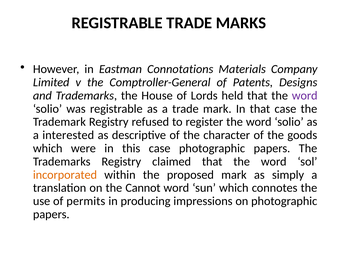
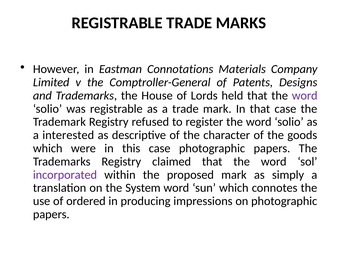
incorporated colour: orange -> purple (65, 174)
Cannot: Cannot -> System (143, 188)
permits: permits -> ordered (86, 201)
